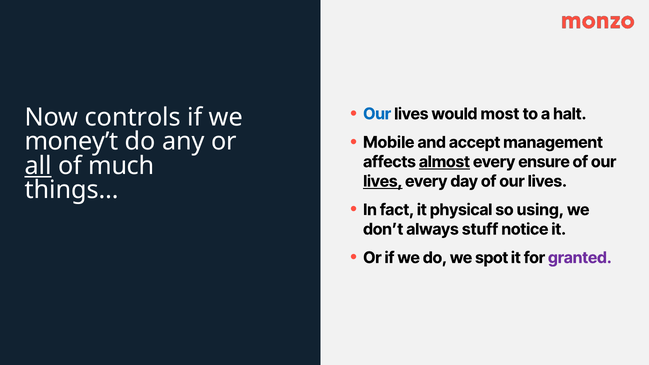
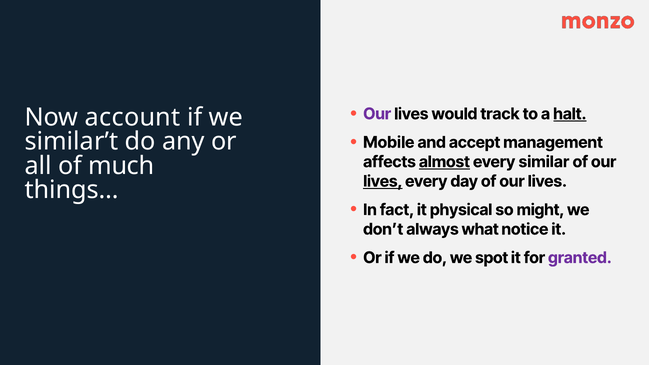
Our colour: blue -> purple (377, 114)
most: most -> track (500, 114)
halt underline: none -> present (570, 114)
controls: controls -> account (133, 117)
money’t: money’t -> similar’t (71, 142)
ensure: ensure -> similar (544, 162)
all underline: present -> none (38, 166)
using: using -> might (541, 210)
stuff: stuff -> what (480, 229)
